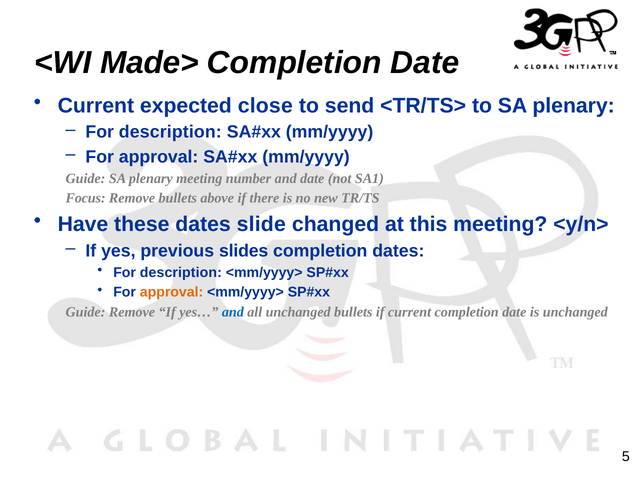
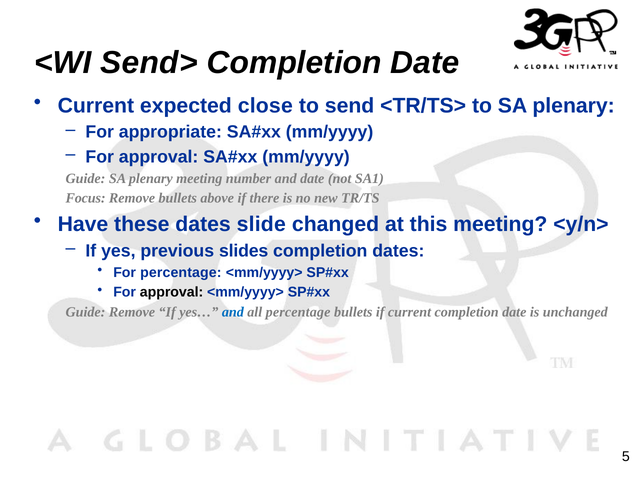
Made>: Made> -> Send> (149, 63)
description: description -> appropriate (170, 132)
description: description -> percentage (181, 272)
approval colour: orange -> black (172, 292)
all unchanged: unchanged -> percentage (298, 312)
